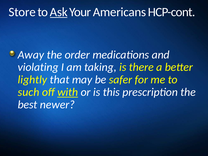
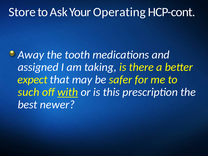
Ask underline: present -> none (59, 12)
Americans: Americans -> Operating (119, 12)
order: order -> tooth (77, 55)
violating: violating -> assigned (38, 67)
lightly: lightly -> expect (33, 80)
